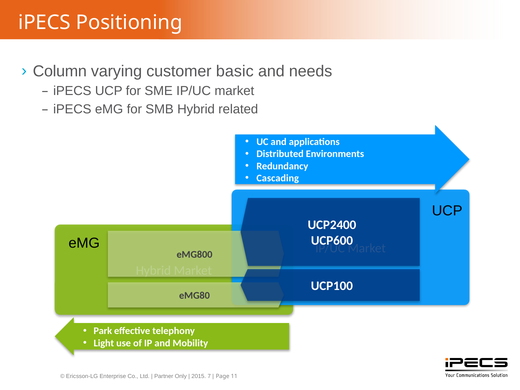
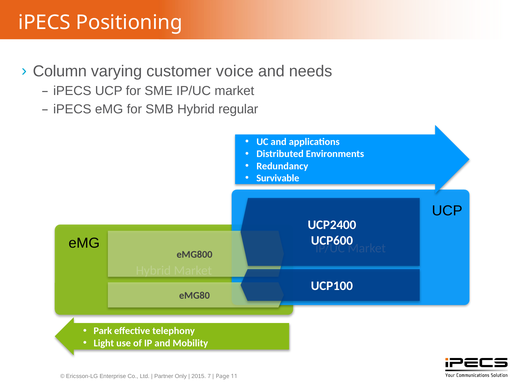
basic: basic -> voice (235, 71)
related: related -> regular (238, 109)
Cascading: Cascading -> Survivable (278, 178)
